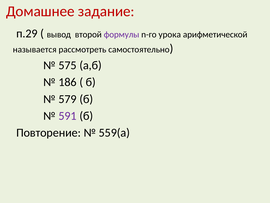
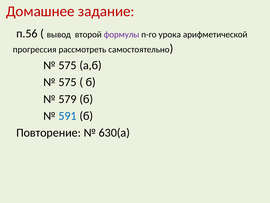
п.29: п.29 -> п.56 (27, 33)
называется: называется -> прогрессия (35, 49)
186: 186 -> 575 (68, 82)
591 colour: purple -> blue (68, 116)
559(а: 559(а -> 630(а (114, 132)
